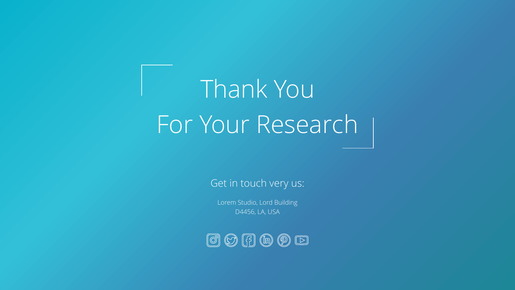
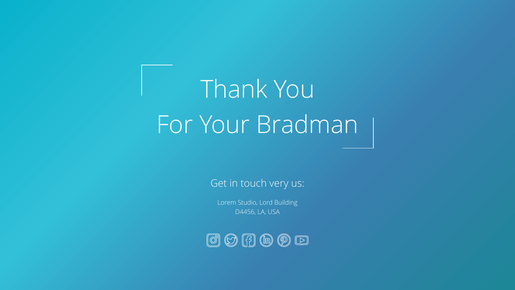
Research: Research -> Bradman (307, 125)
